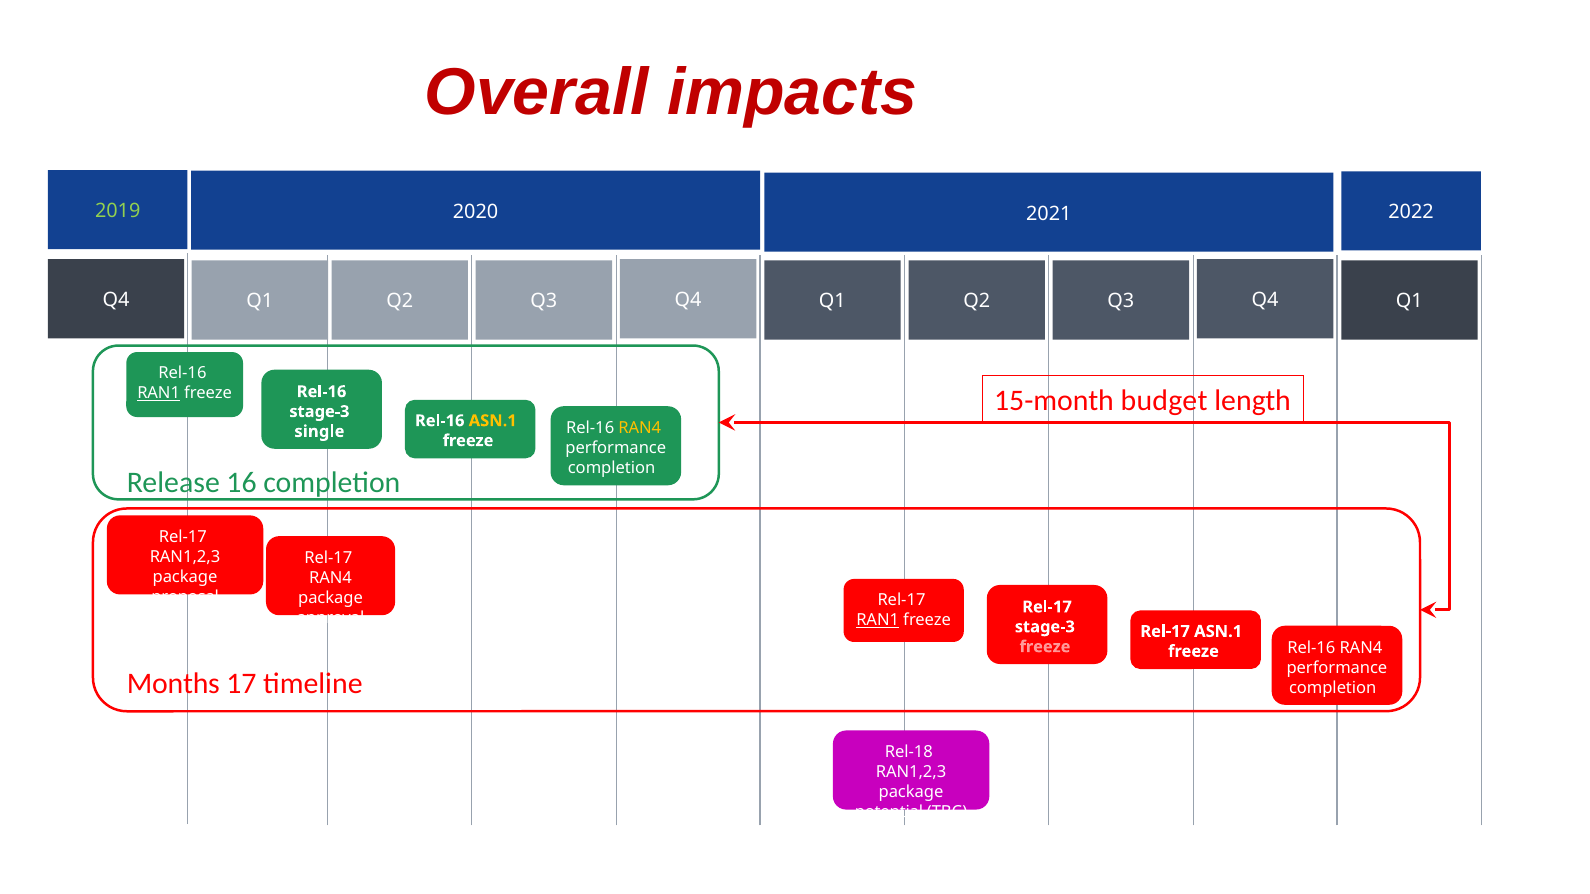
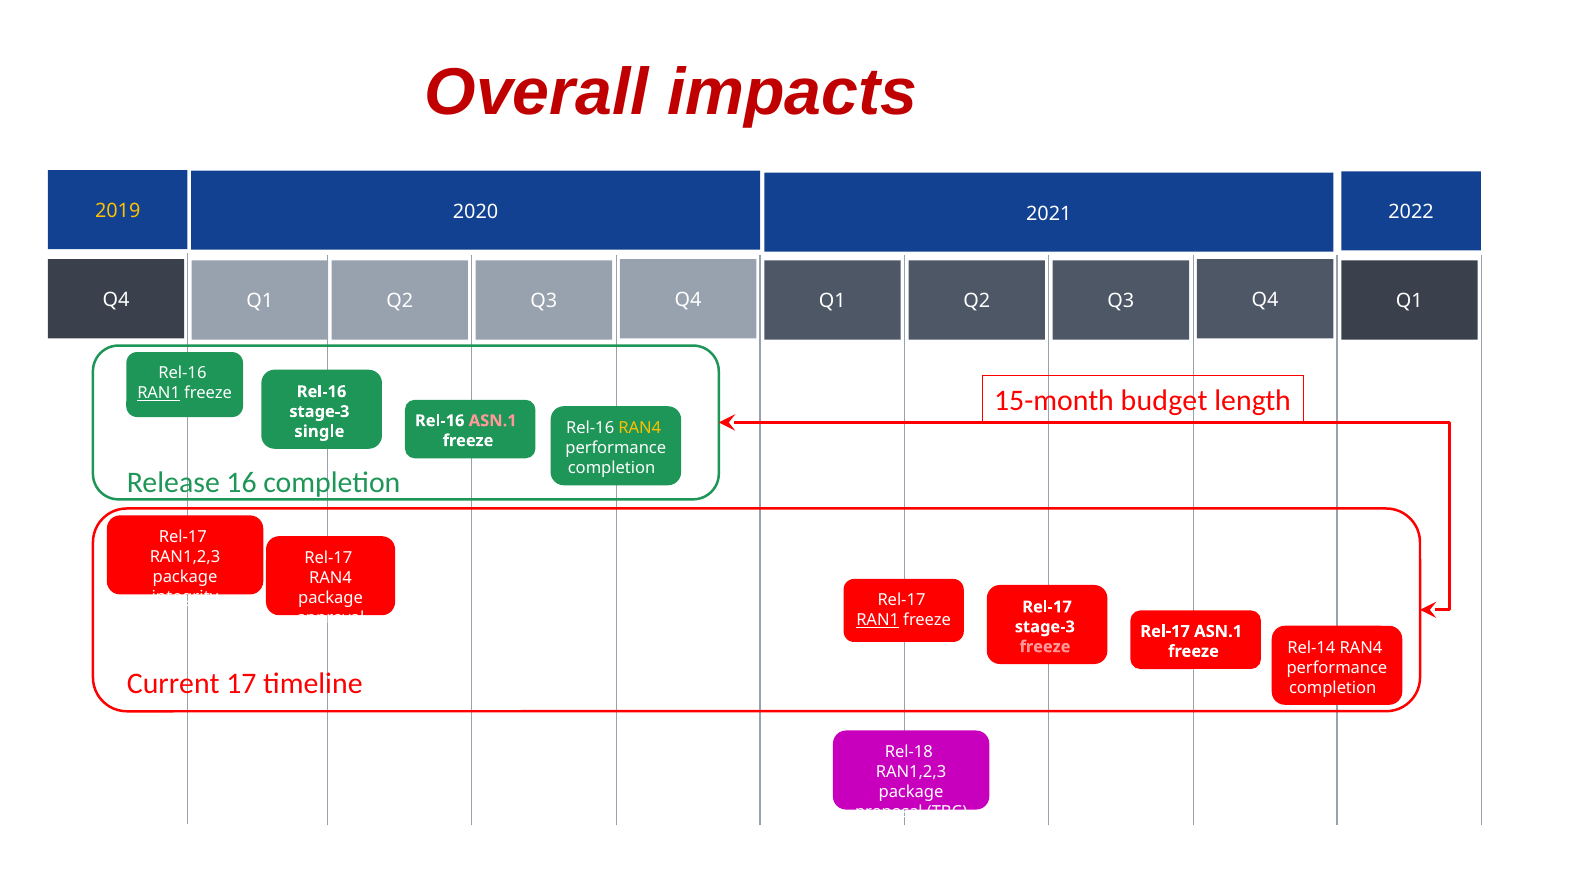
2019 colour: light green -> yellow (118, 211)
ASN.1 colour: yellow -> pink (493, 421)
proposal: proposal -> integrity (185, 597)
Rel-16: Rel-16 -> Rel-14 (1311, 648)
Months: Months -> Current (173, 684)
potential: potential -> proposal (889, 813)
